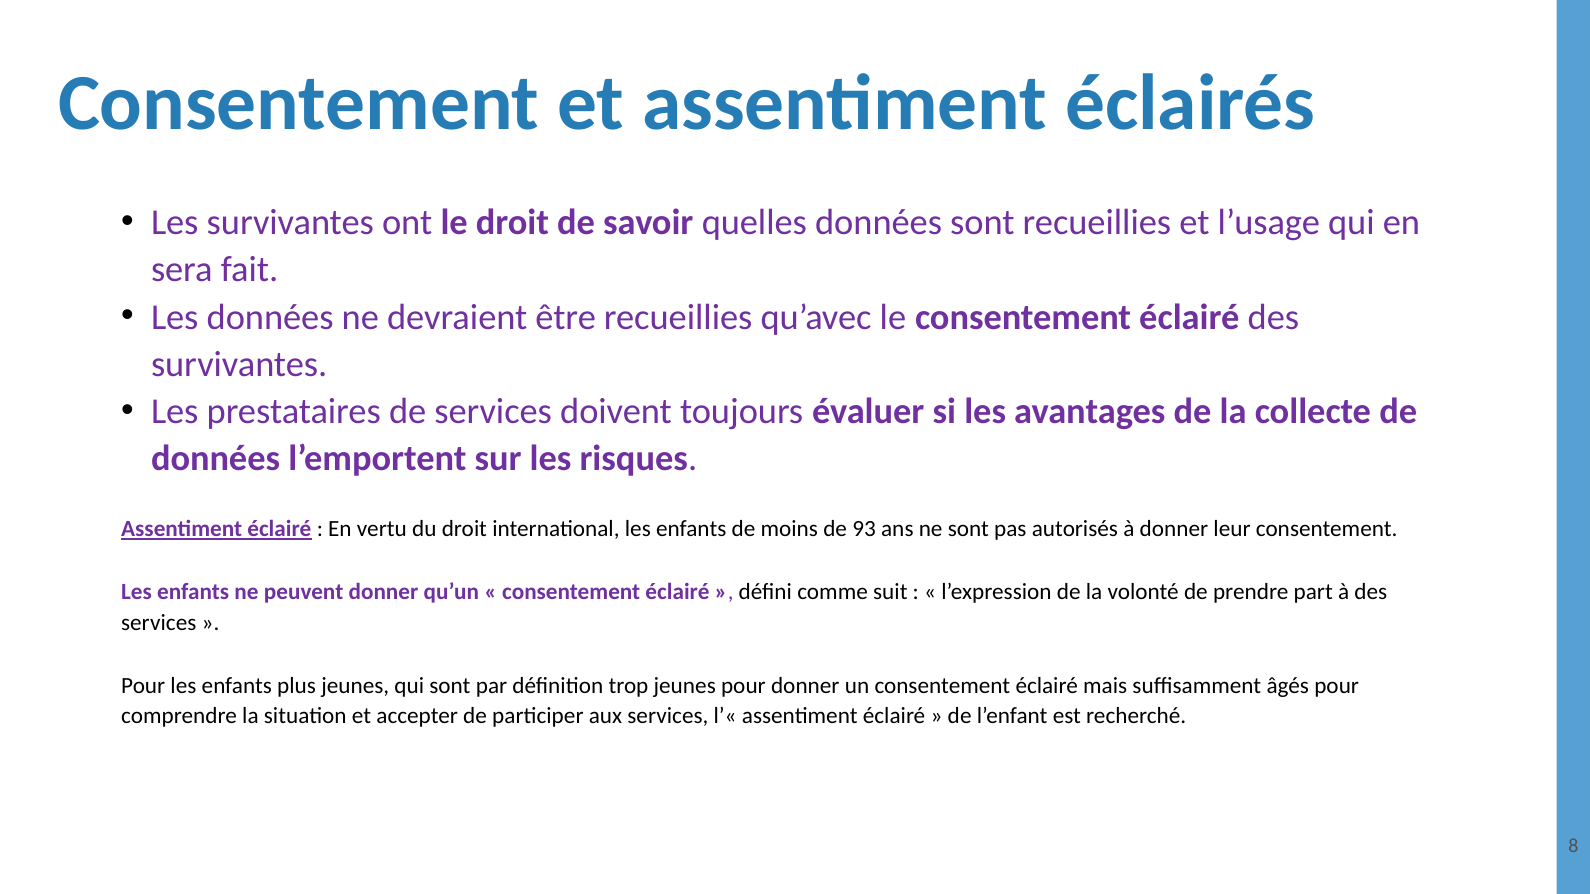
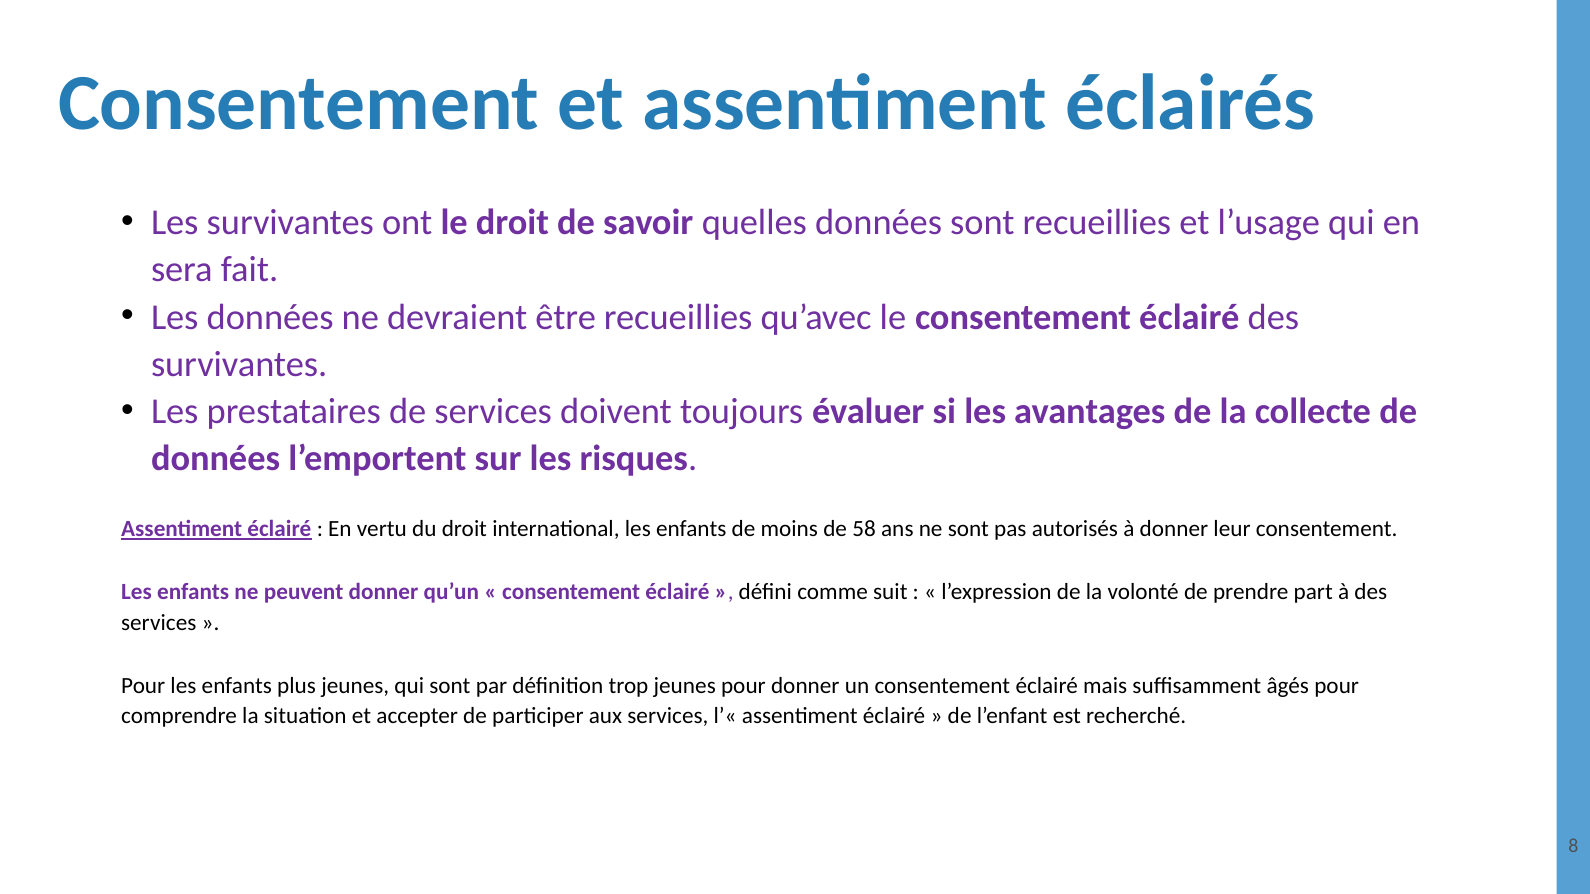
93: 93 -> 58 (864, 529)
